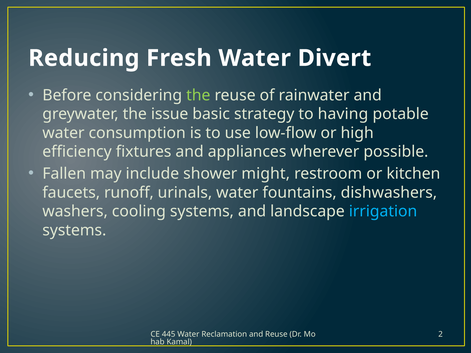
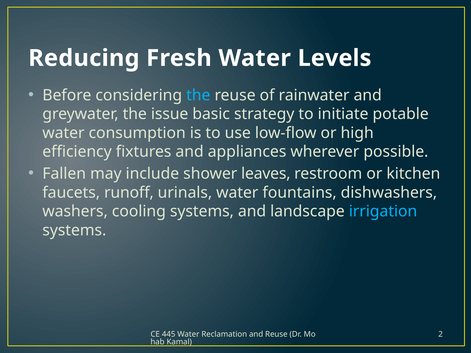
Divert: Divert -> Levels (335, 58)
the colour: light green -> light blue (198, 95)
having: having -> initiate (343, 114)
might: might -> leaves (266, 174)
